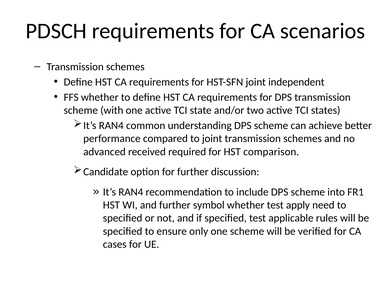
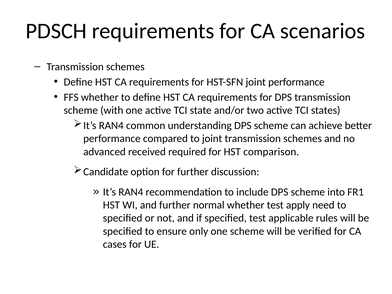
joint independent: independent -> performance (296, 82)
symbol: symbol -> normal (209, 205)
